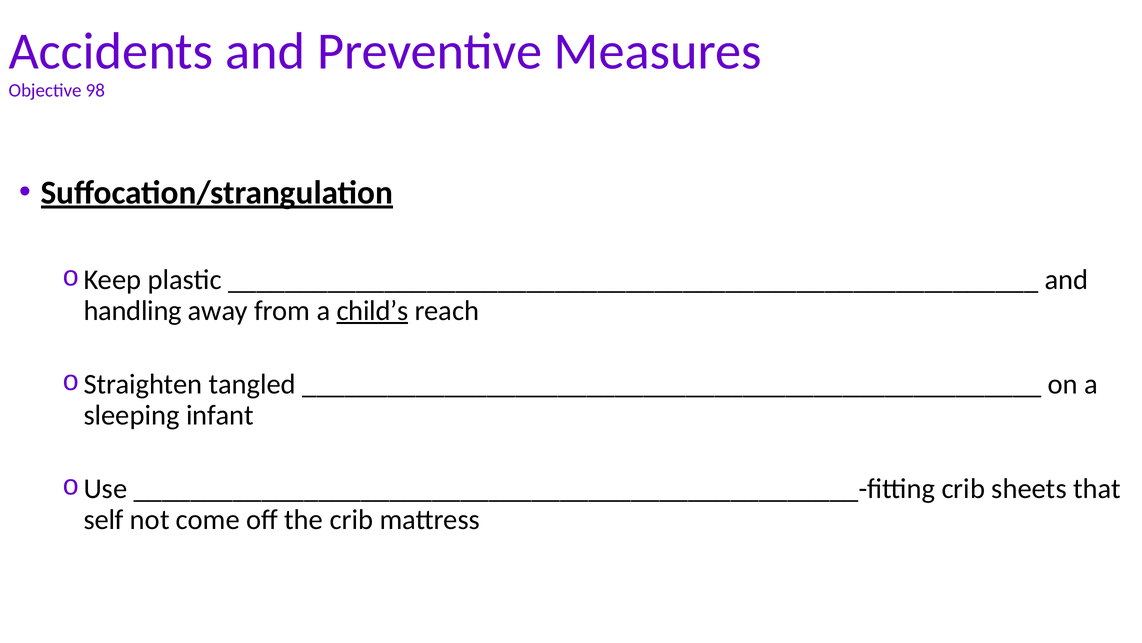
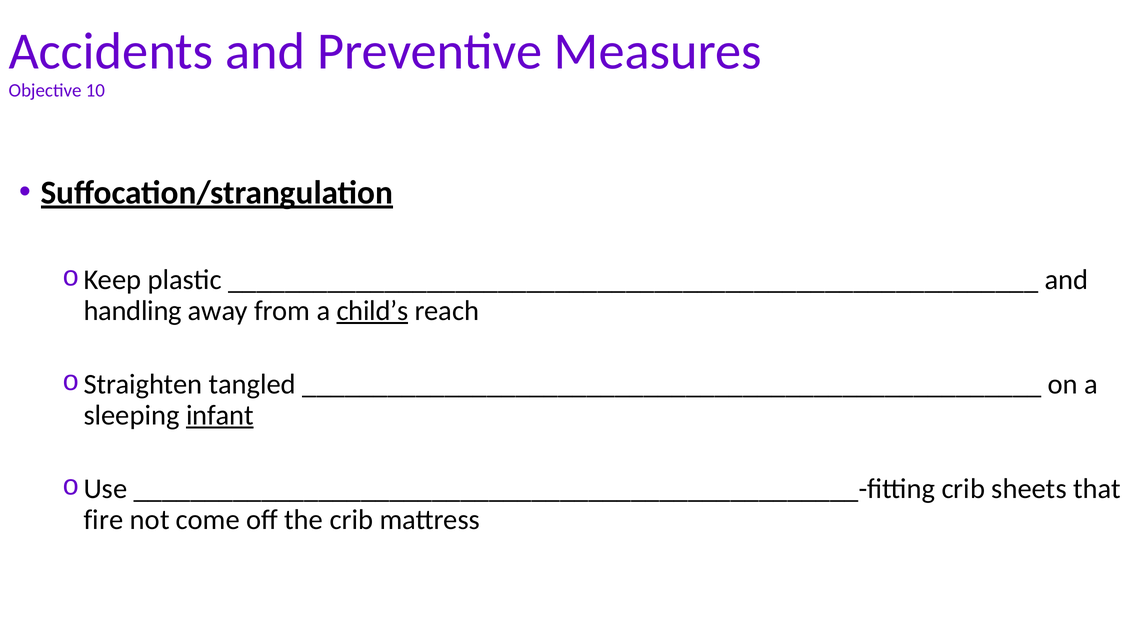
98: 98 -> 10 (95, 90)
infant underline: none -> present (220, 415)
self: self -> fire (103, 519)
